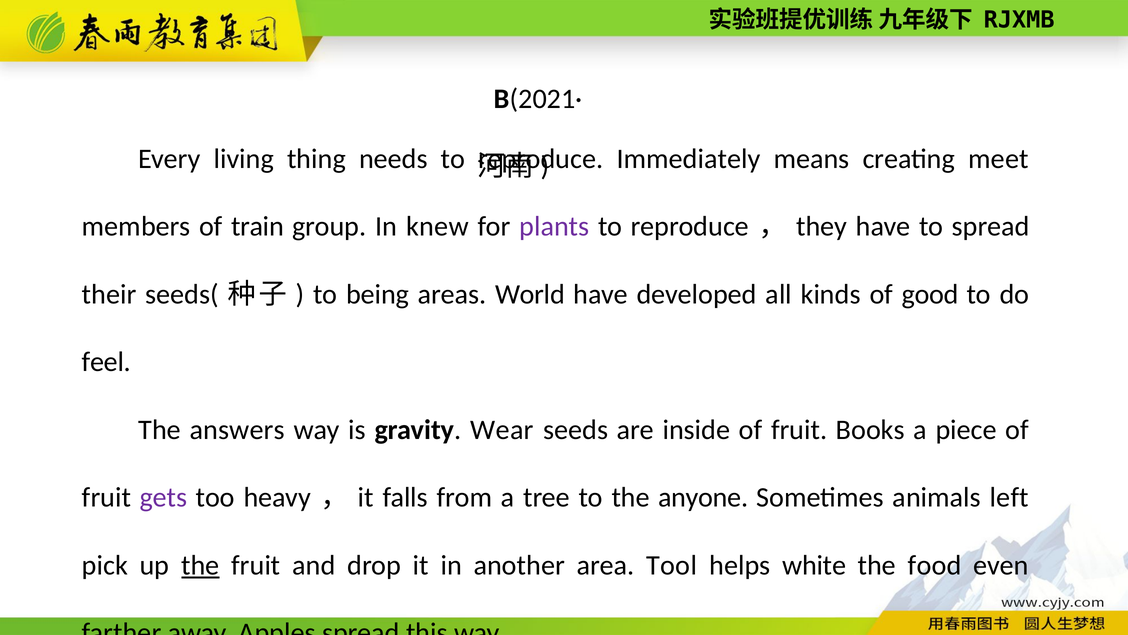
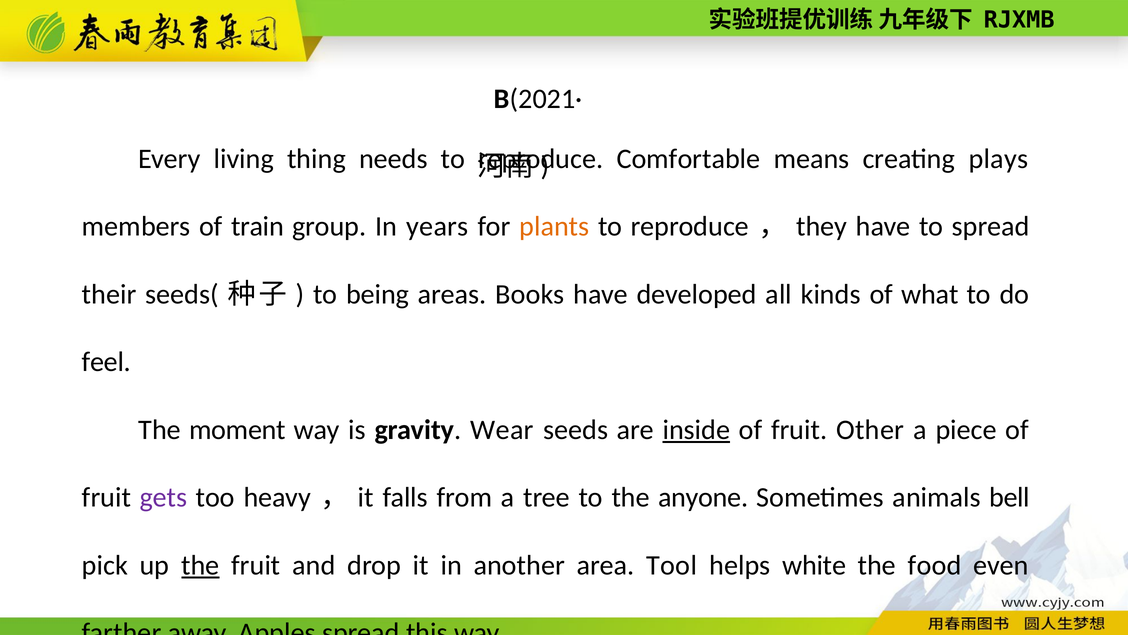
Immediately: Immediately -> Comfortable (689, 159)
meet: meet -> plays (999, 159)
knew: knew -> years (437, 226)
plants colour: purple -> orange (554, 226)
World: World -> Books (530, 294)
good: good -> what (930, 294)
answers: answers -> moment (237, 429)
inside underline: none -> present (696, 429)
Books: Books -> Other (870, 429)
left: left -> bell (1009, 497)
